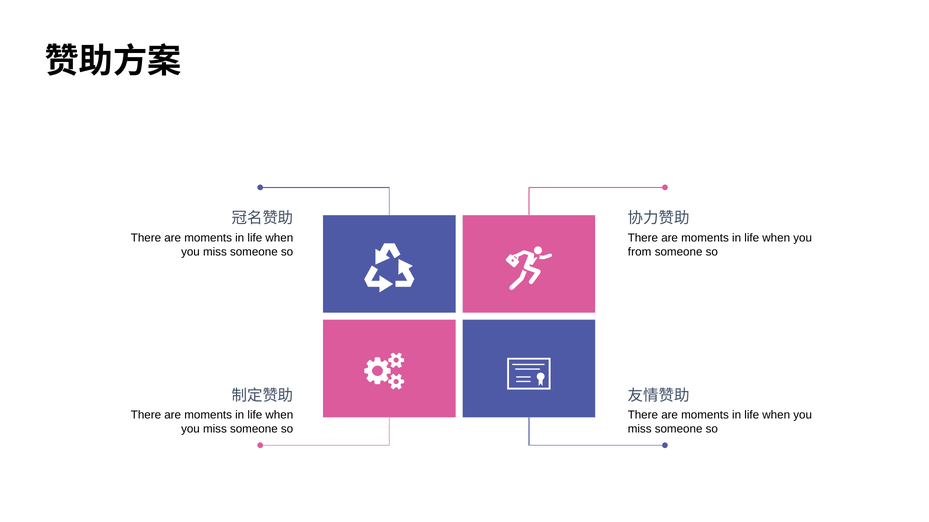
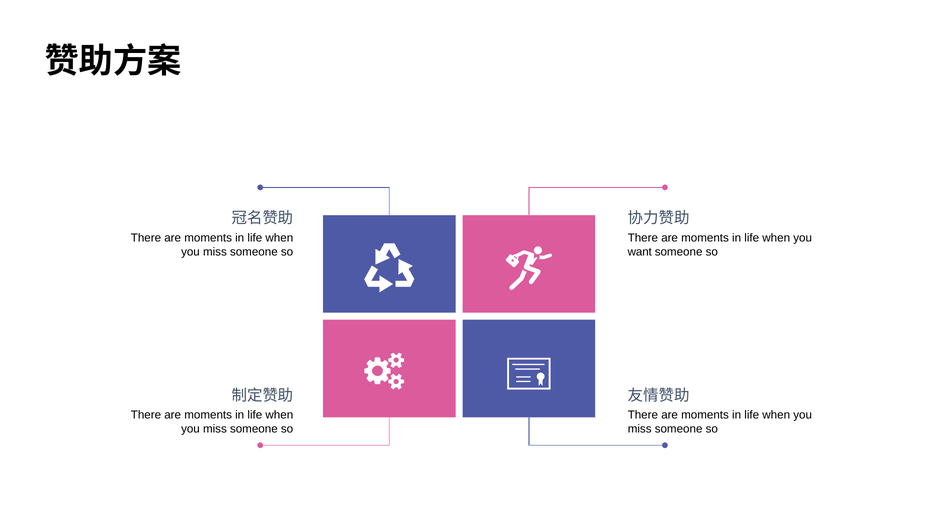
from: from -> want (640, 252)
